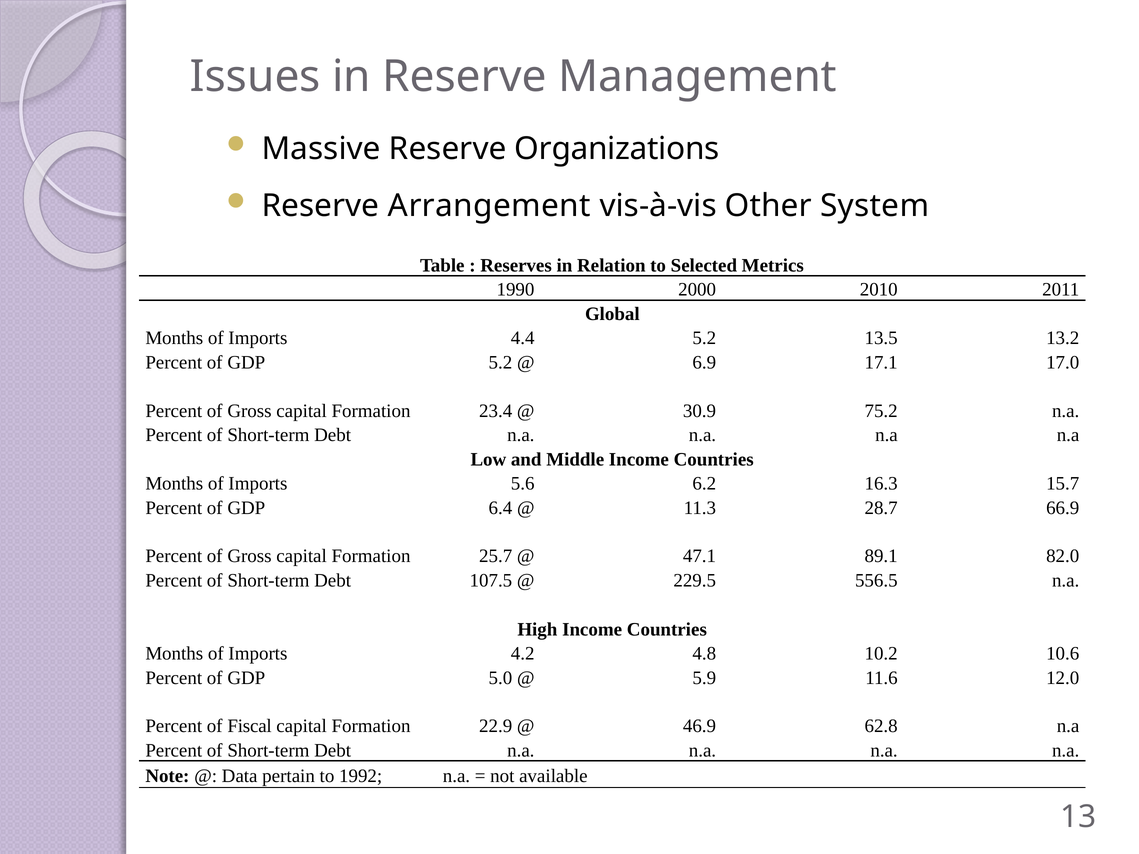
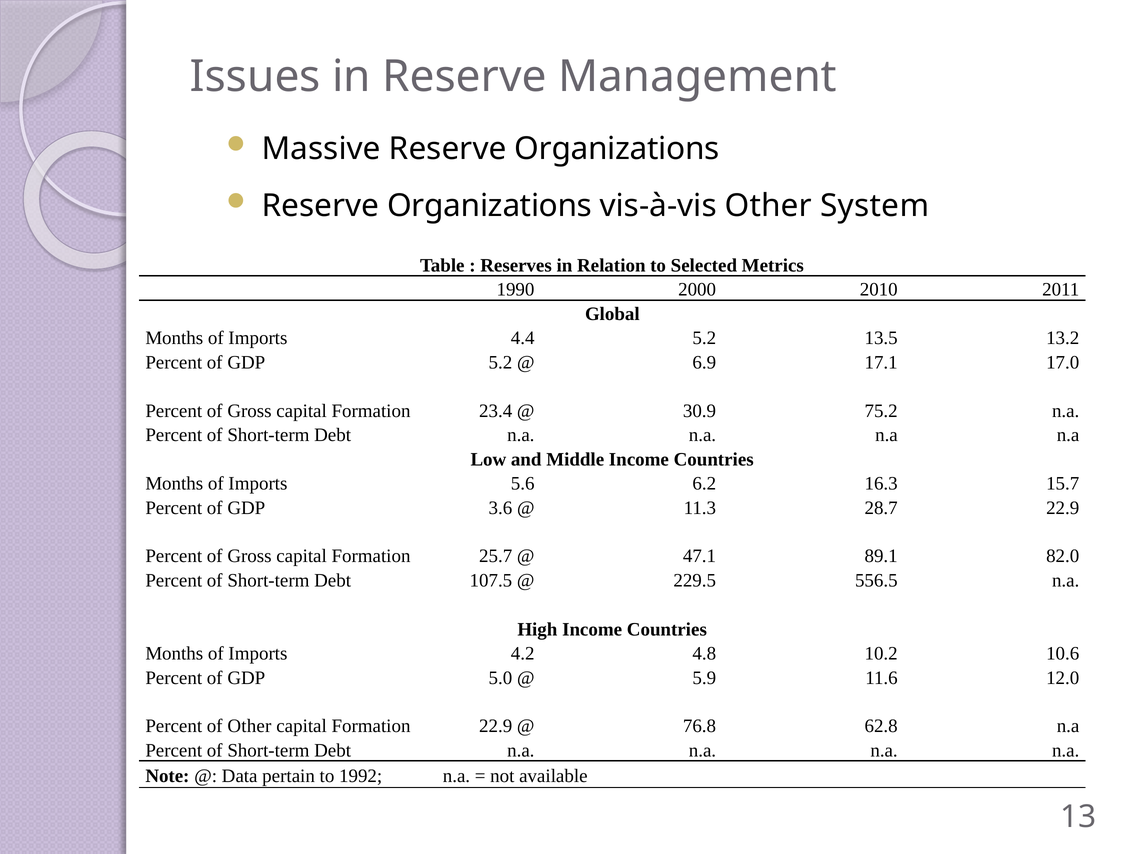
Arrangement: Arrangement -> Organizations (490, 206)
6.4: 6.4 -> 3.6 (500, 508)
28.7 66.9: 66.9 -> 22.9 (1063, 508)
of Fiscal: Fiscal -> Other (249, 726)
46.9: 46.9 -> 76.8 (699, 726)
